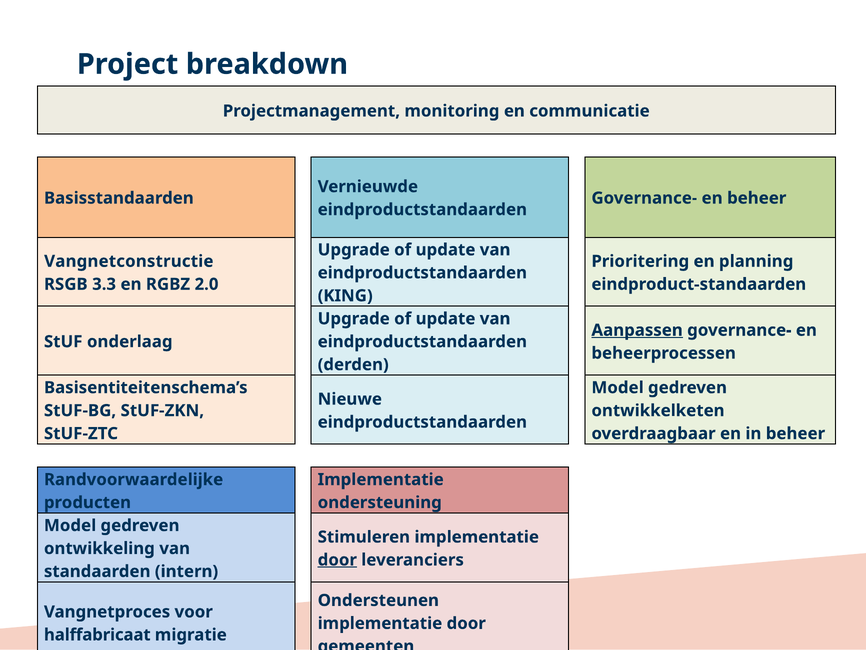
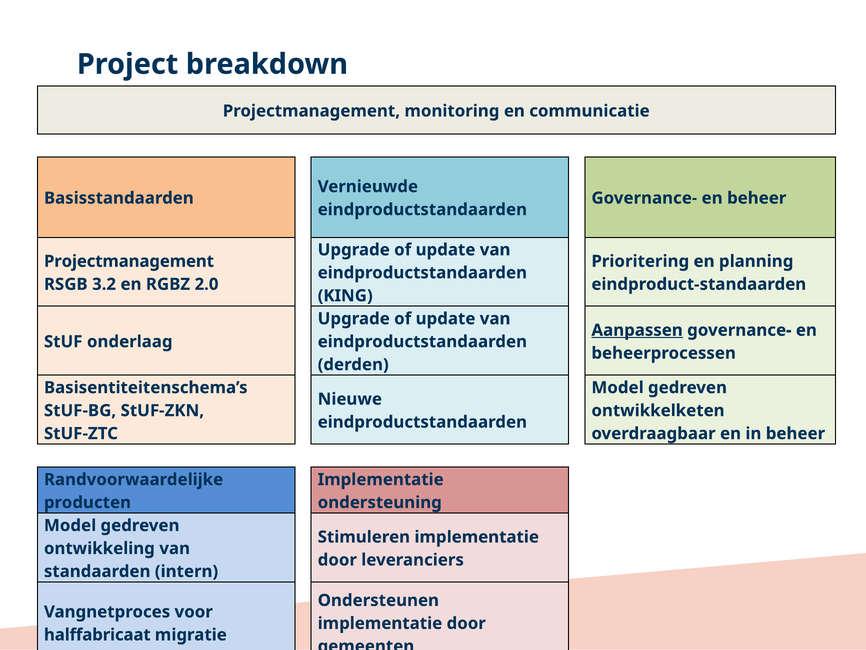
Vangnetconstructie: Vangnetconstructie -> Projectmanagement (129, 261)
3.3: 3.3 -> 3.2 (104, 284)
door underline: present -> none (337, 560)
